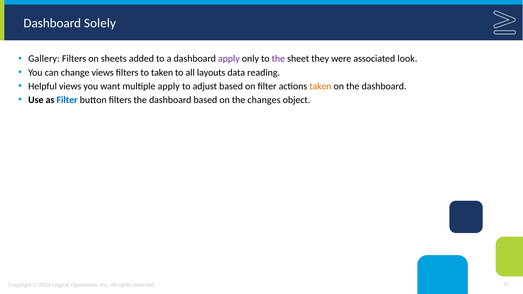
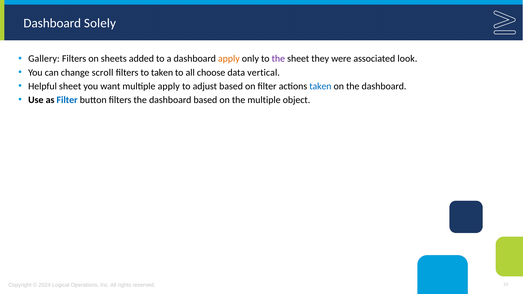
apply colour: purple -> orange (229, 59)
change views: views -> scroll (103, 72)
layouts: layouts -> choose (211, 72)
reading: reading -> vertical (264, 72)
Helpful views: views -> sheet (70, 86)
taken colour: orange -> blue (320, 86)
the changes: changes -> multiple (264, 100)
